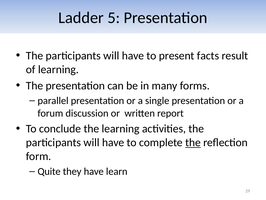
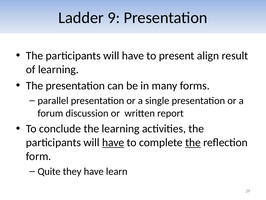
5: 5 -> 9 (114, 18)
facts: facts -> align (208, 56)
have underline: none -> present (113, 142)
